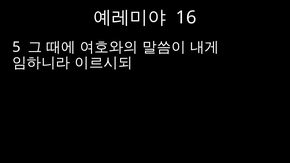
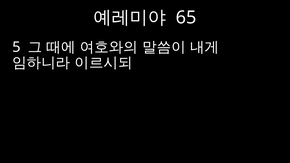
16: 16 -> 65 (186, 17)
